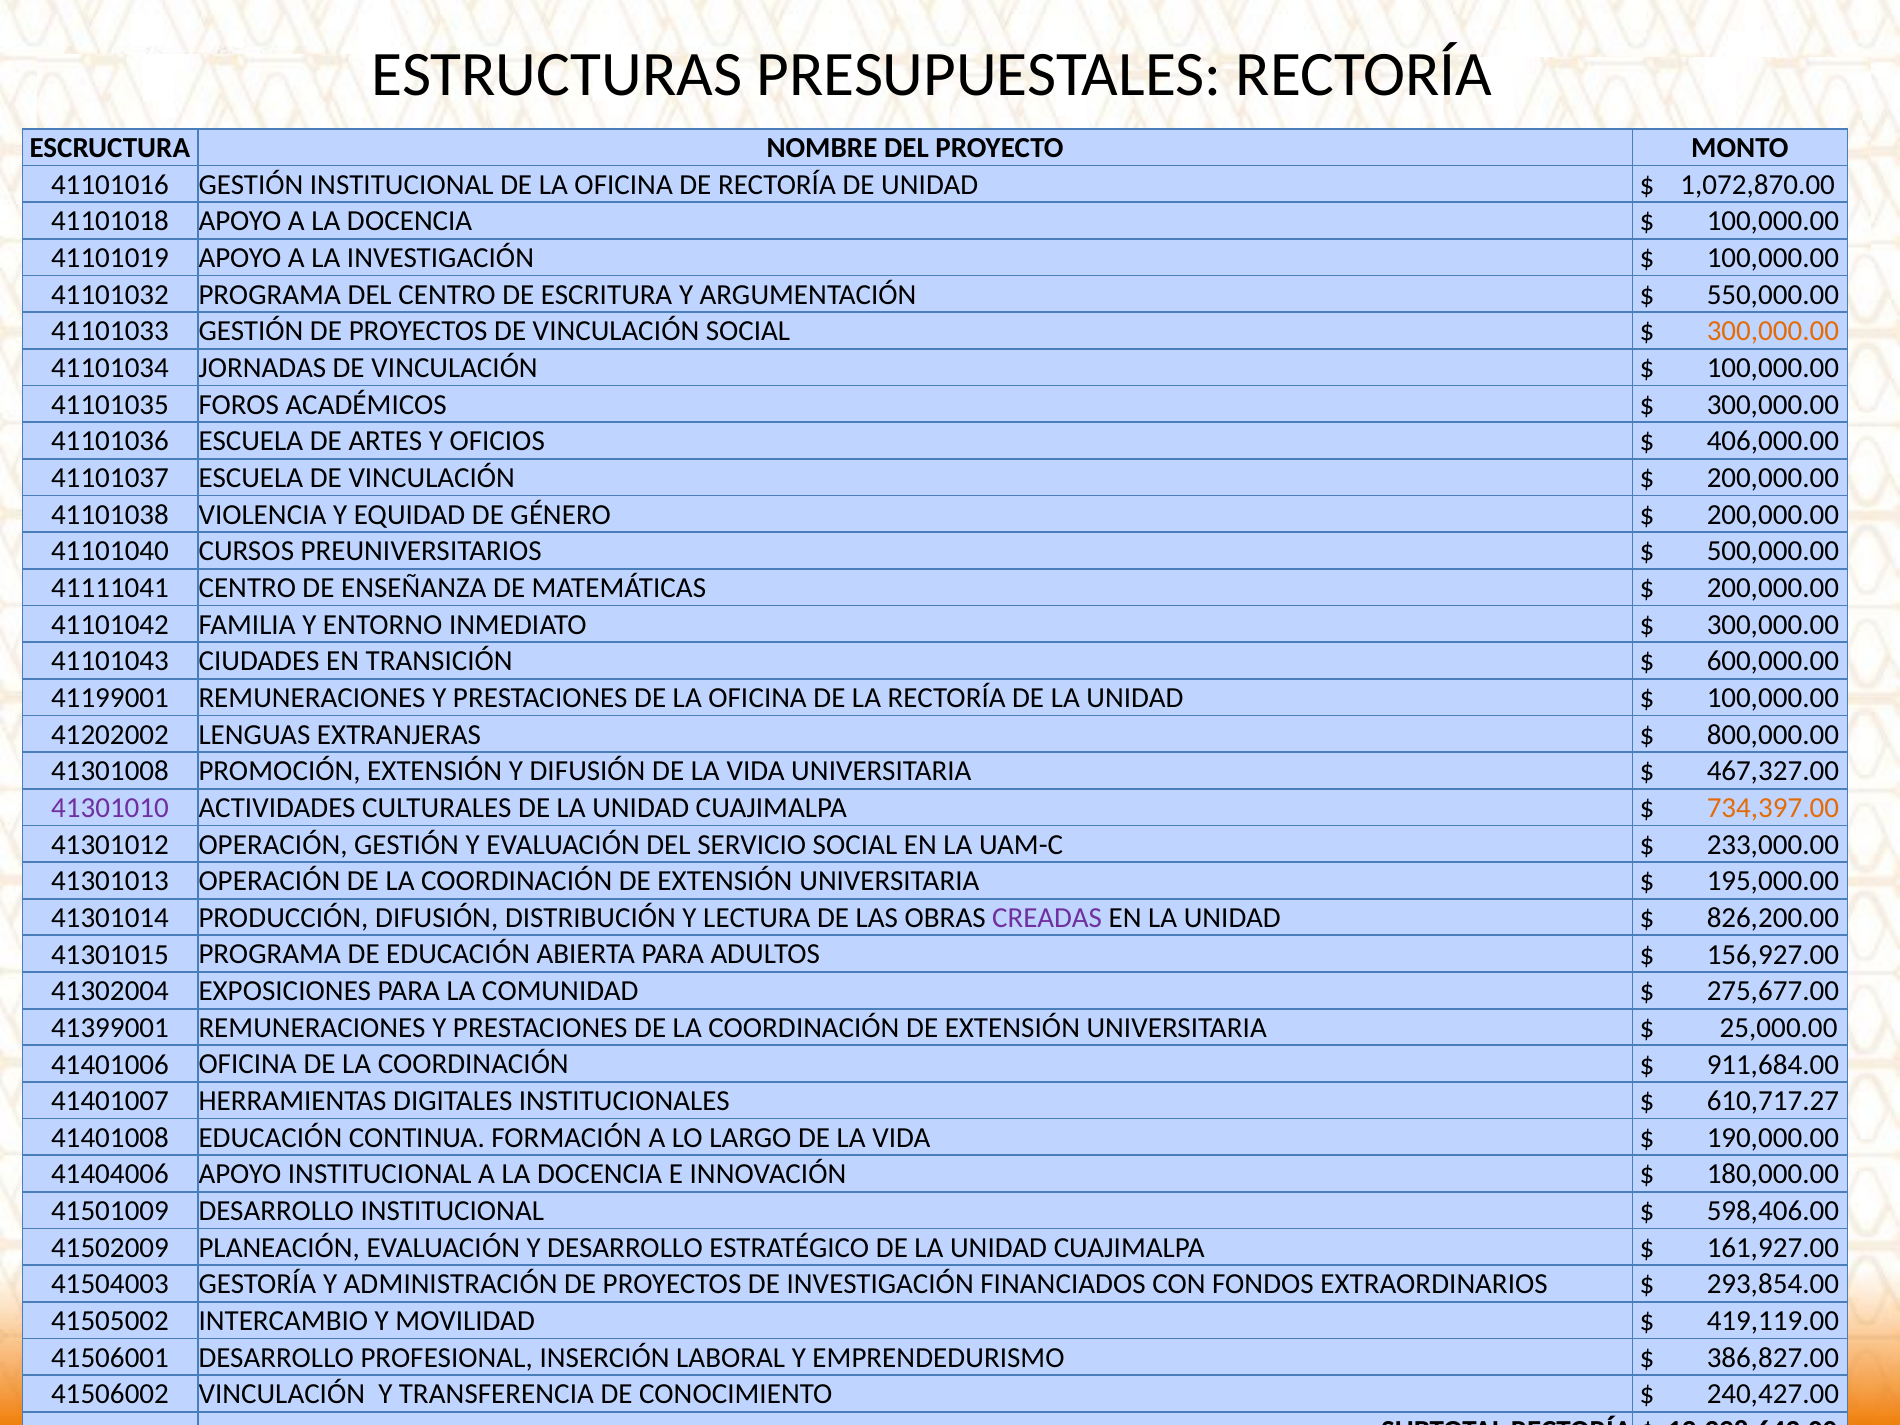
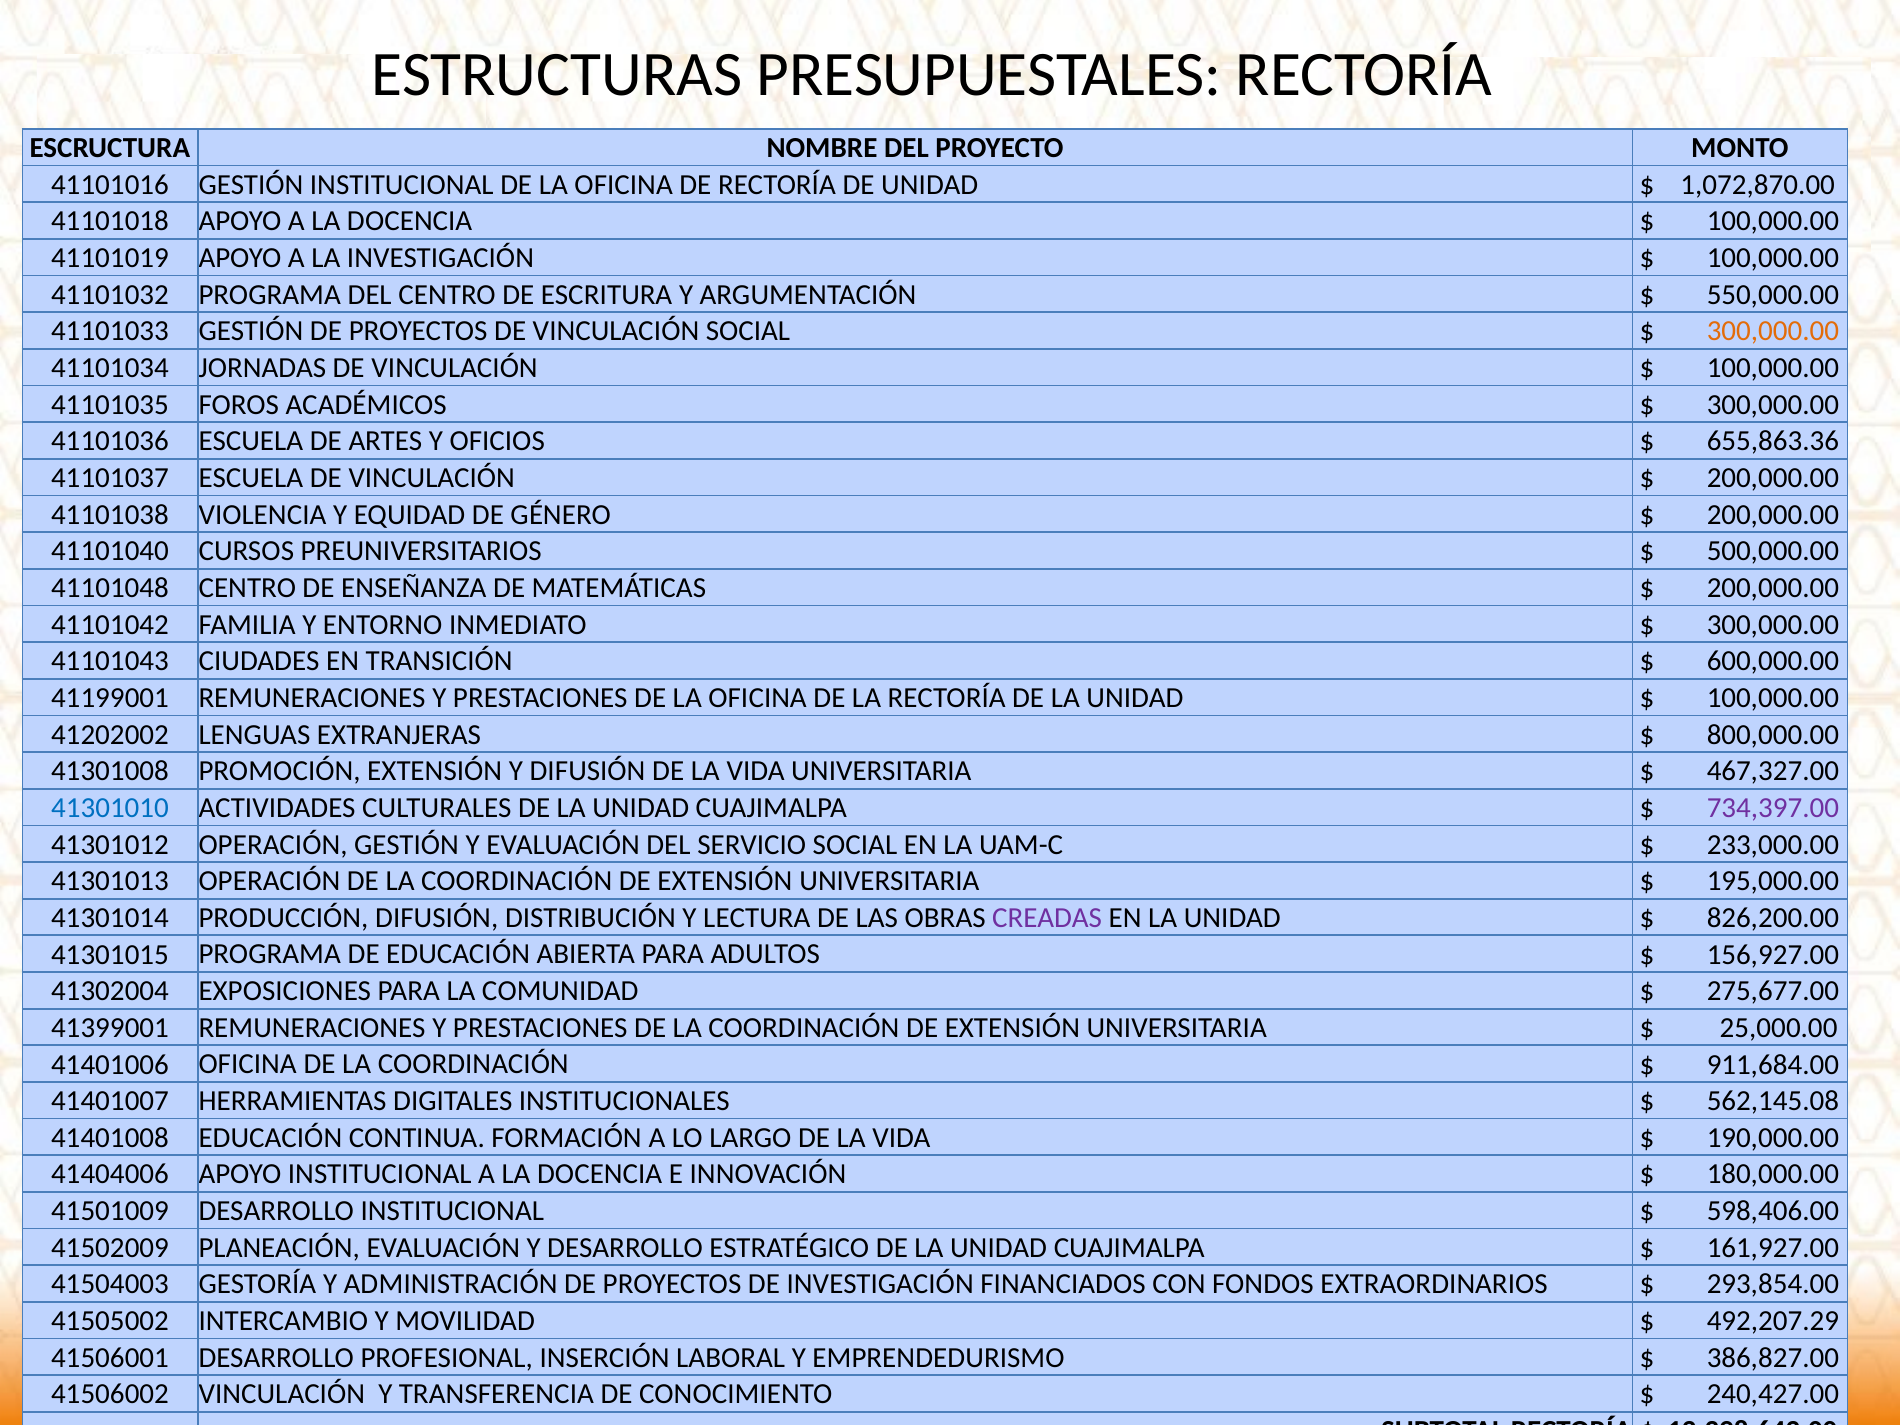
406,000.00: 406,000.00 -> 655,863.36 (1773, 441)
41111041: 41111041 -> 41101048 (110, 588)
41301010 colour: purple -> blue (110, 808)
734,397.00 colour: orange -> purple (1773, 808)
610,717.27: 610,717.27 -> 562,145.08 (1773, 1101)
419,119.00: 419,119.00 -> 492,207.29 (1773, 1321)
